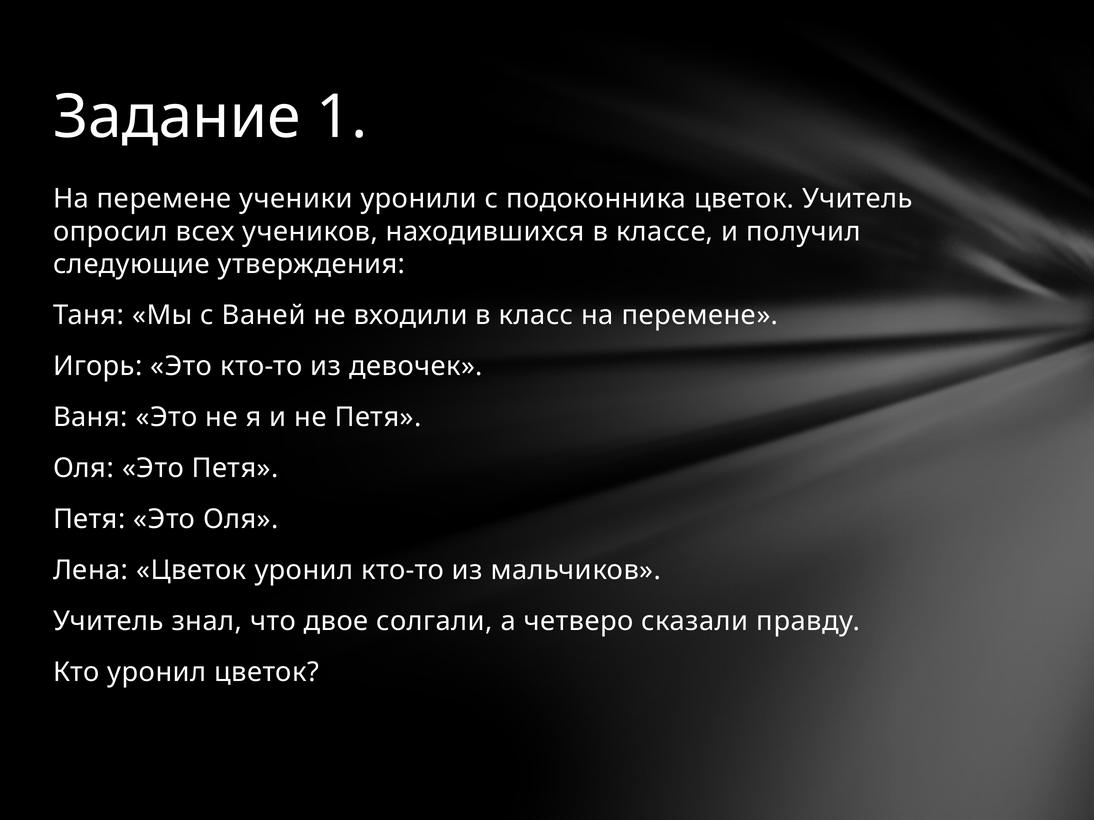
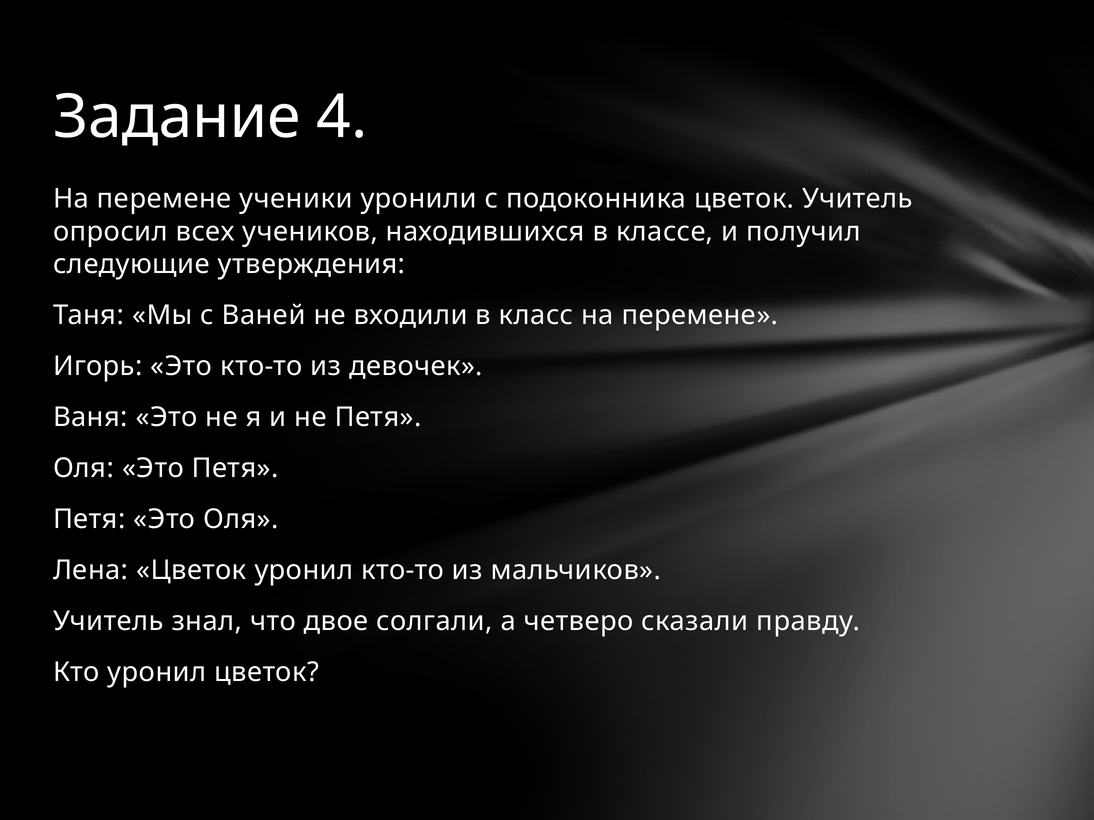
1: 1 -> 4 (342, 117)
